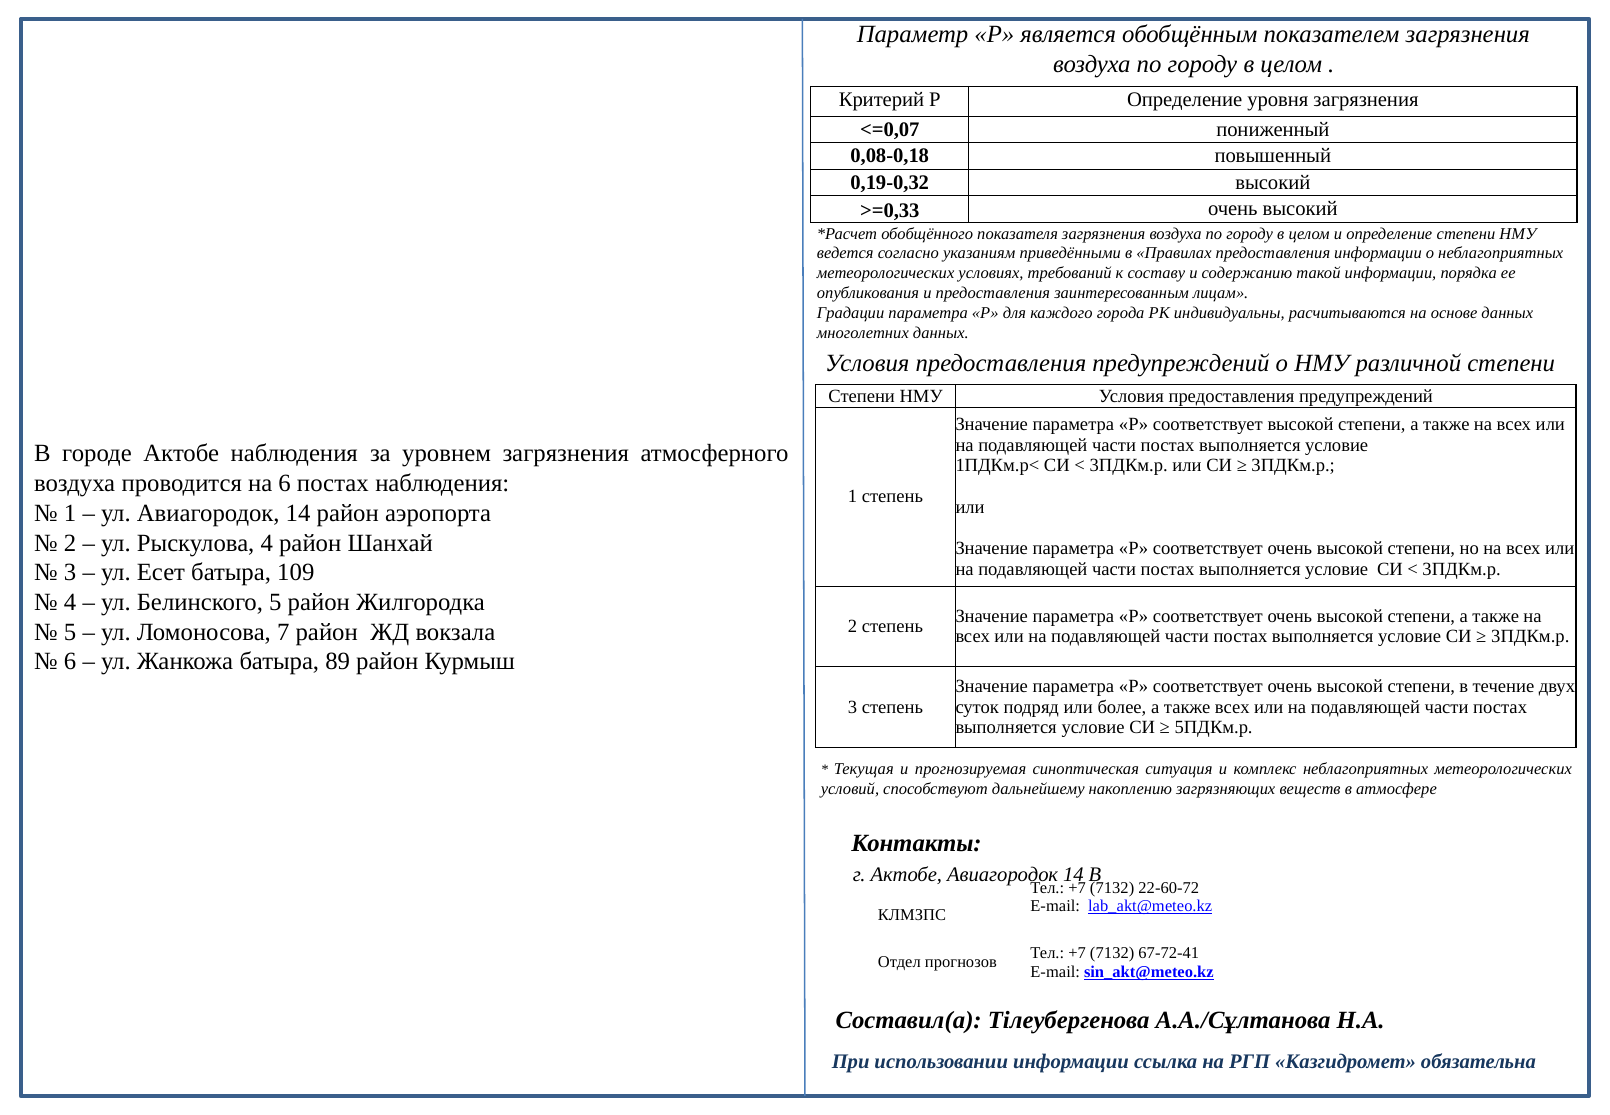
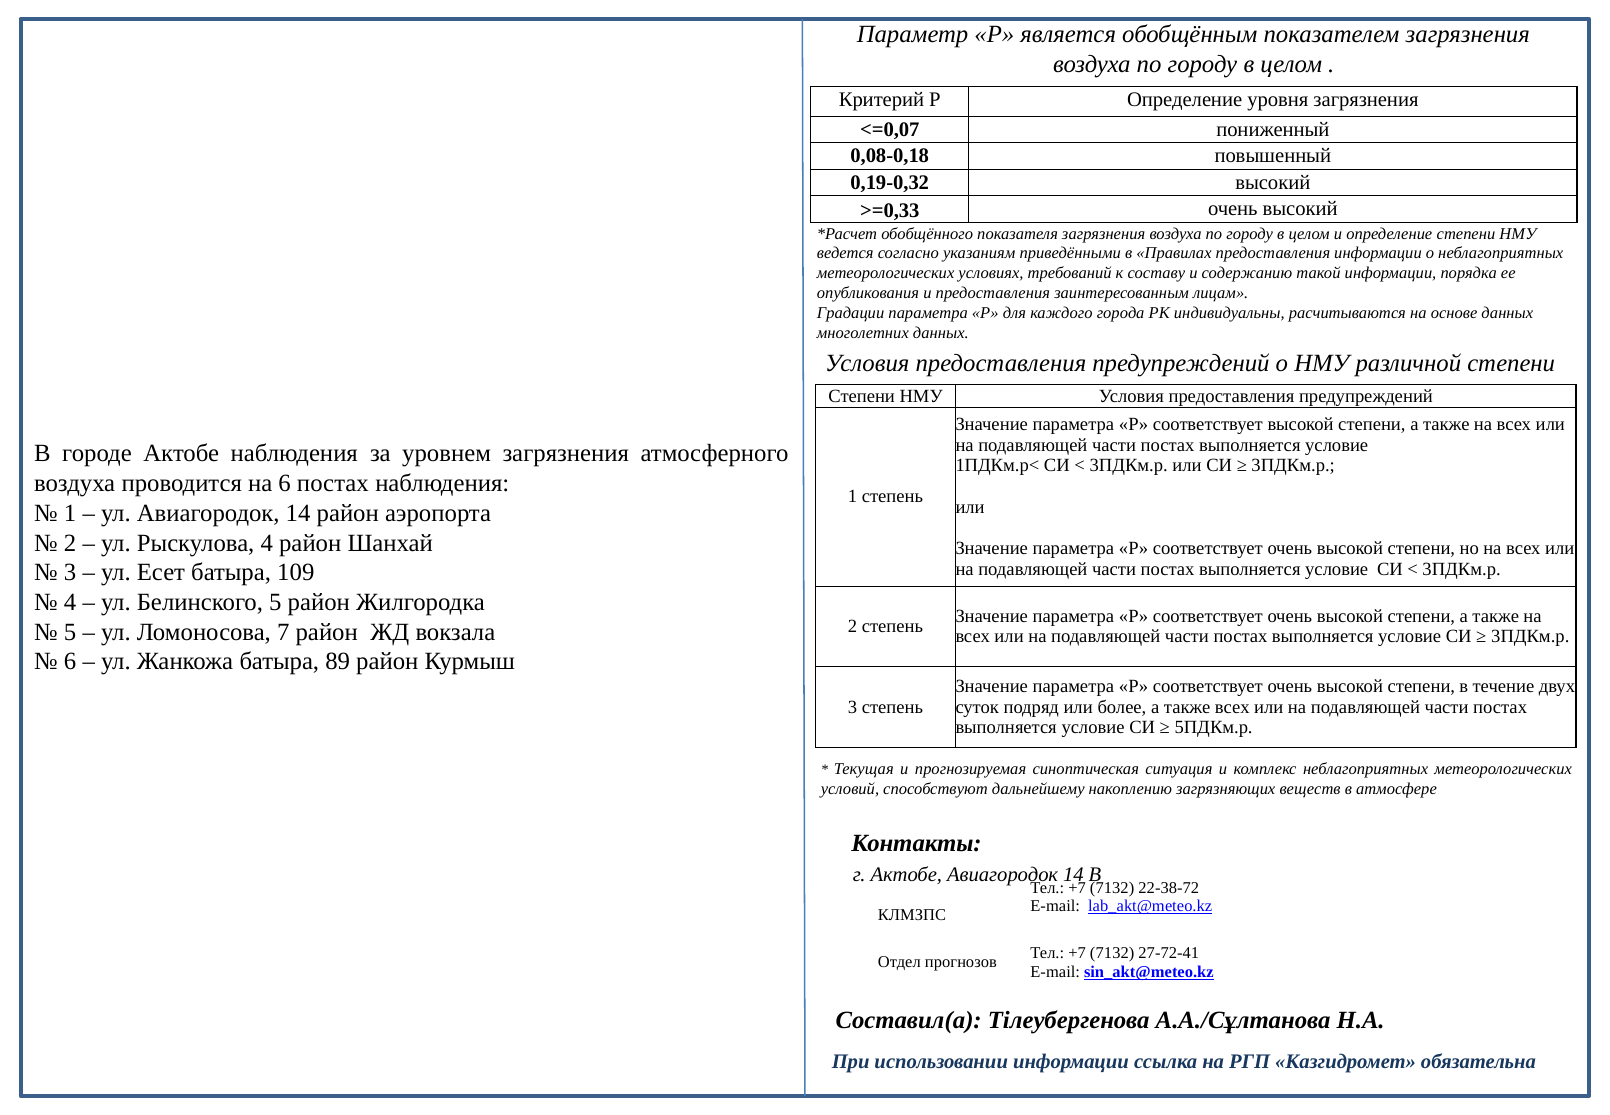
22-60-72: 22-60-72 -> 22-38-72 (1169, 887)
67-72-41: 67-72-41 -> 27-72-41 (1169, 953)
